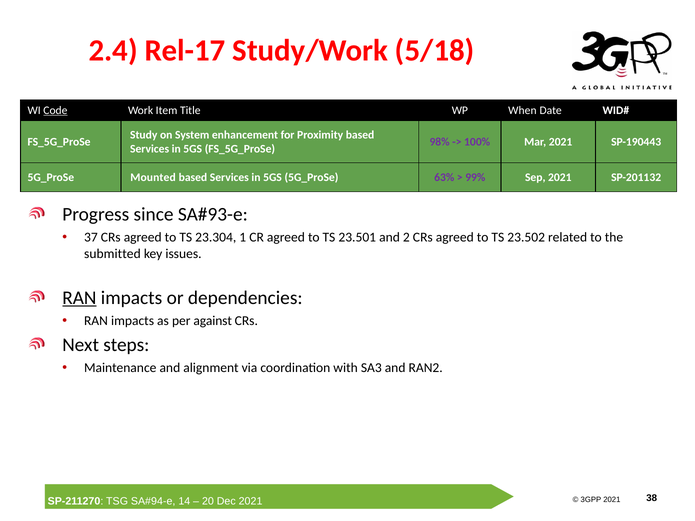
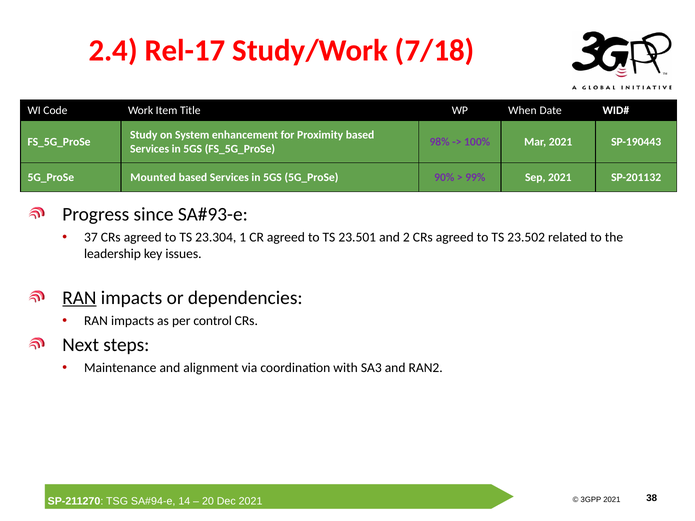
5/18: 5/18 -> 7/18 (435, 50)
Code underline: present -> none (55, 110)
63%: 63% -> 90% (444, 177)
submitted: submitted -> leadership (112, 254)
against: against -> control (213, 321)
